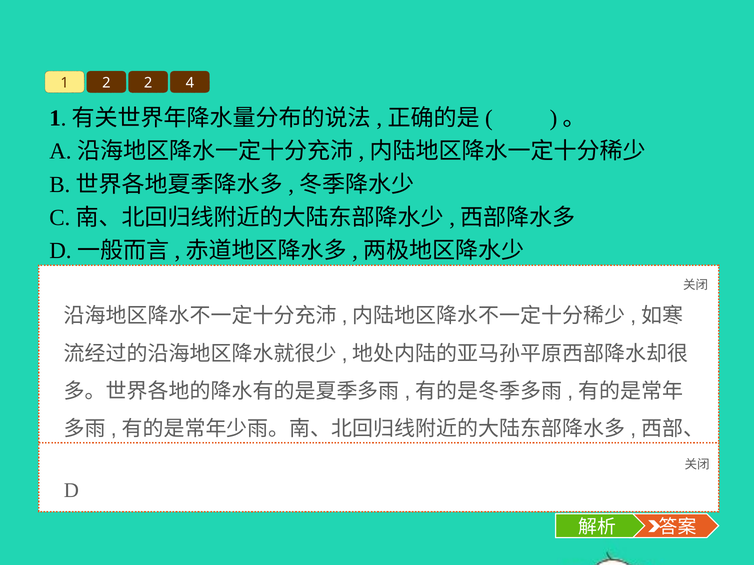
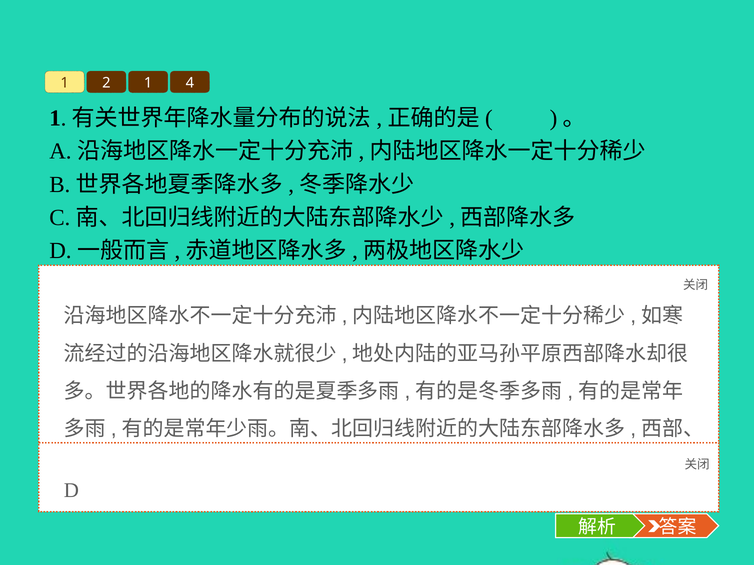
2 2: 2 -> 1 (148, 83)
